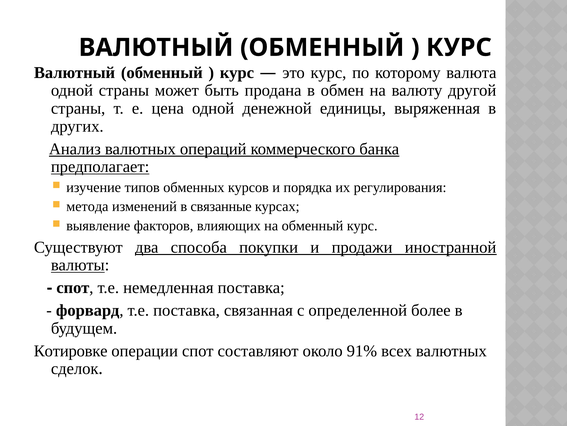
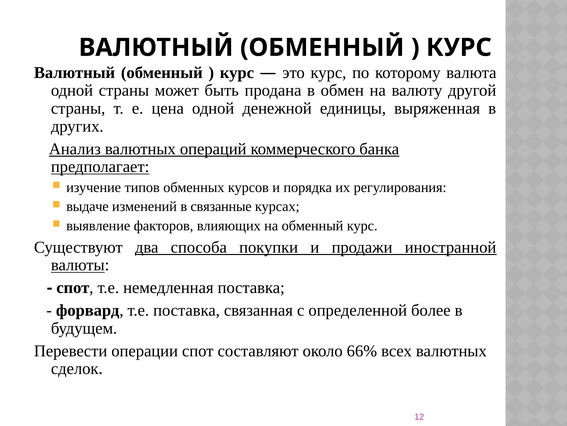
метода: метода -> выдаче (87, 206)
Котировке: Котировке -> Перевести (71, 350)
91%: 91% -> 66% (362, 350)
